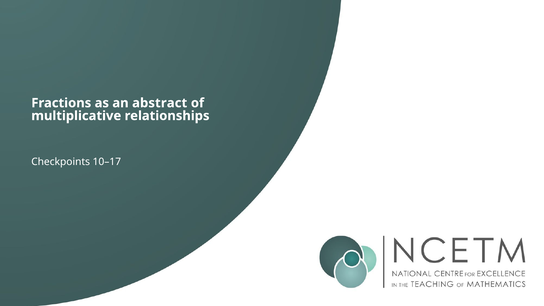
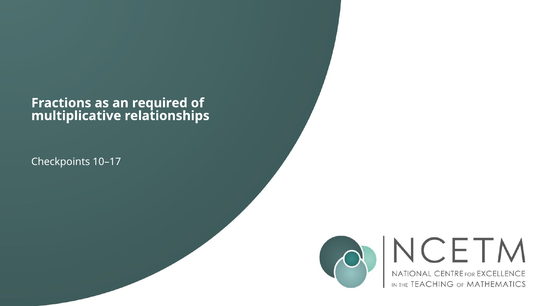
abstract: abstract -> required (160, 103)
